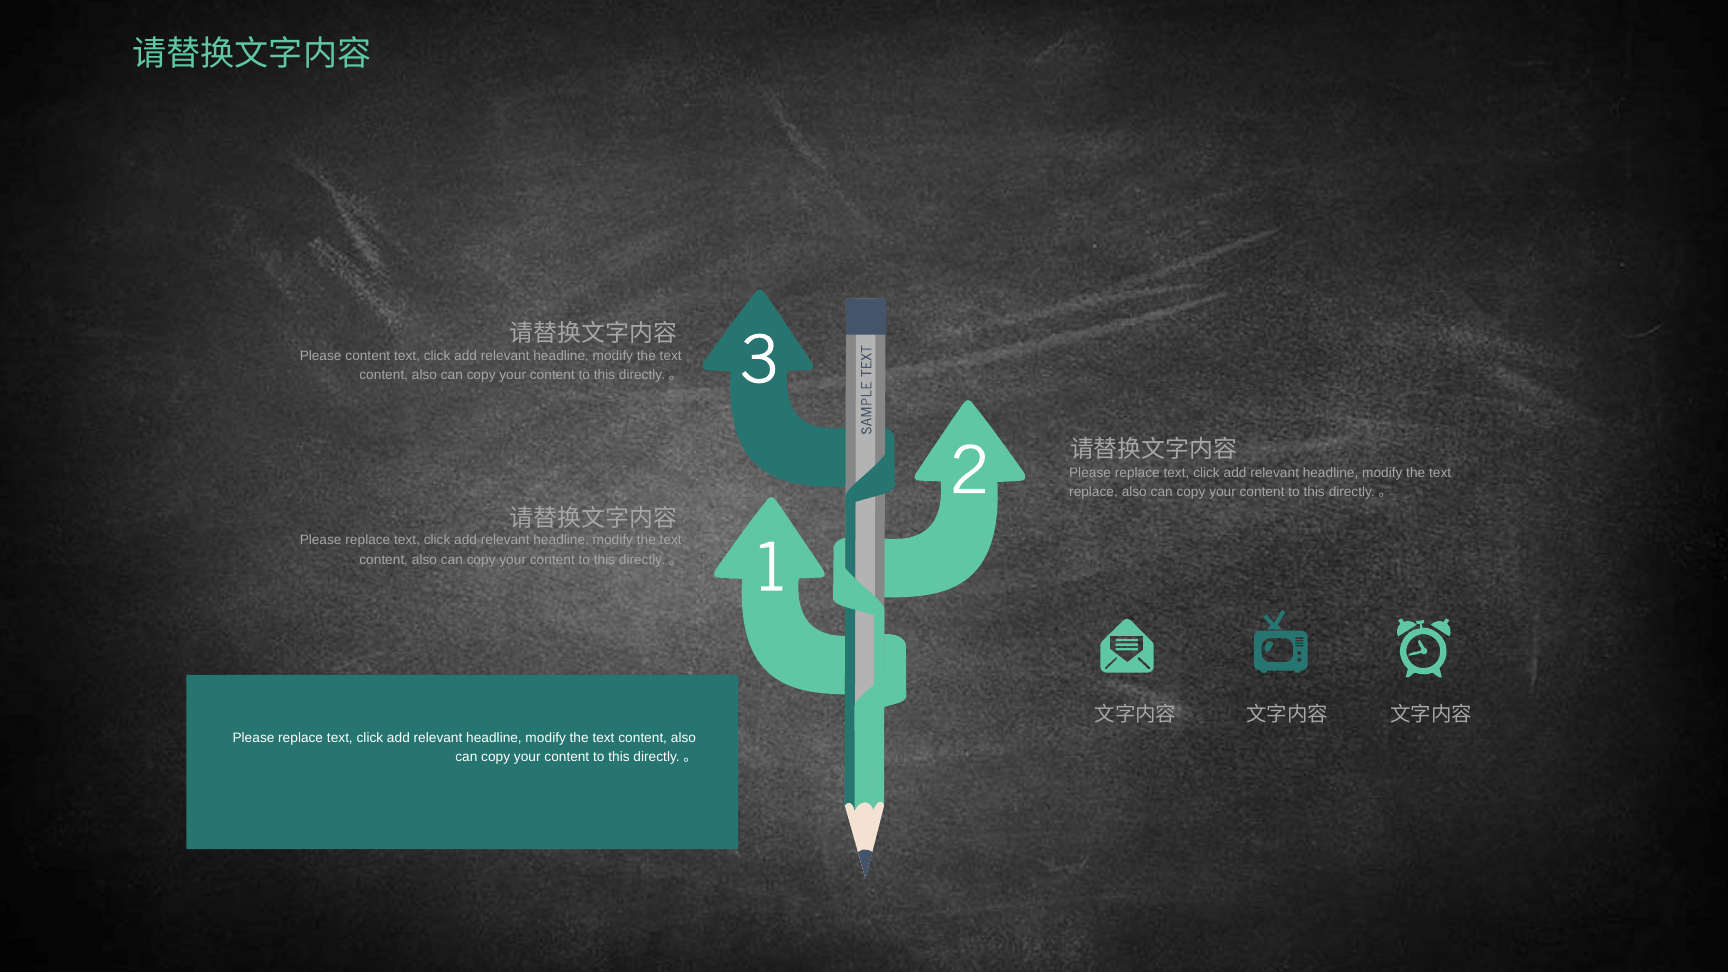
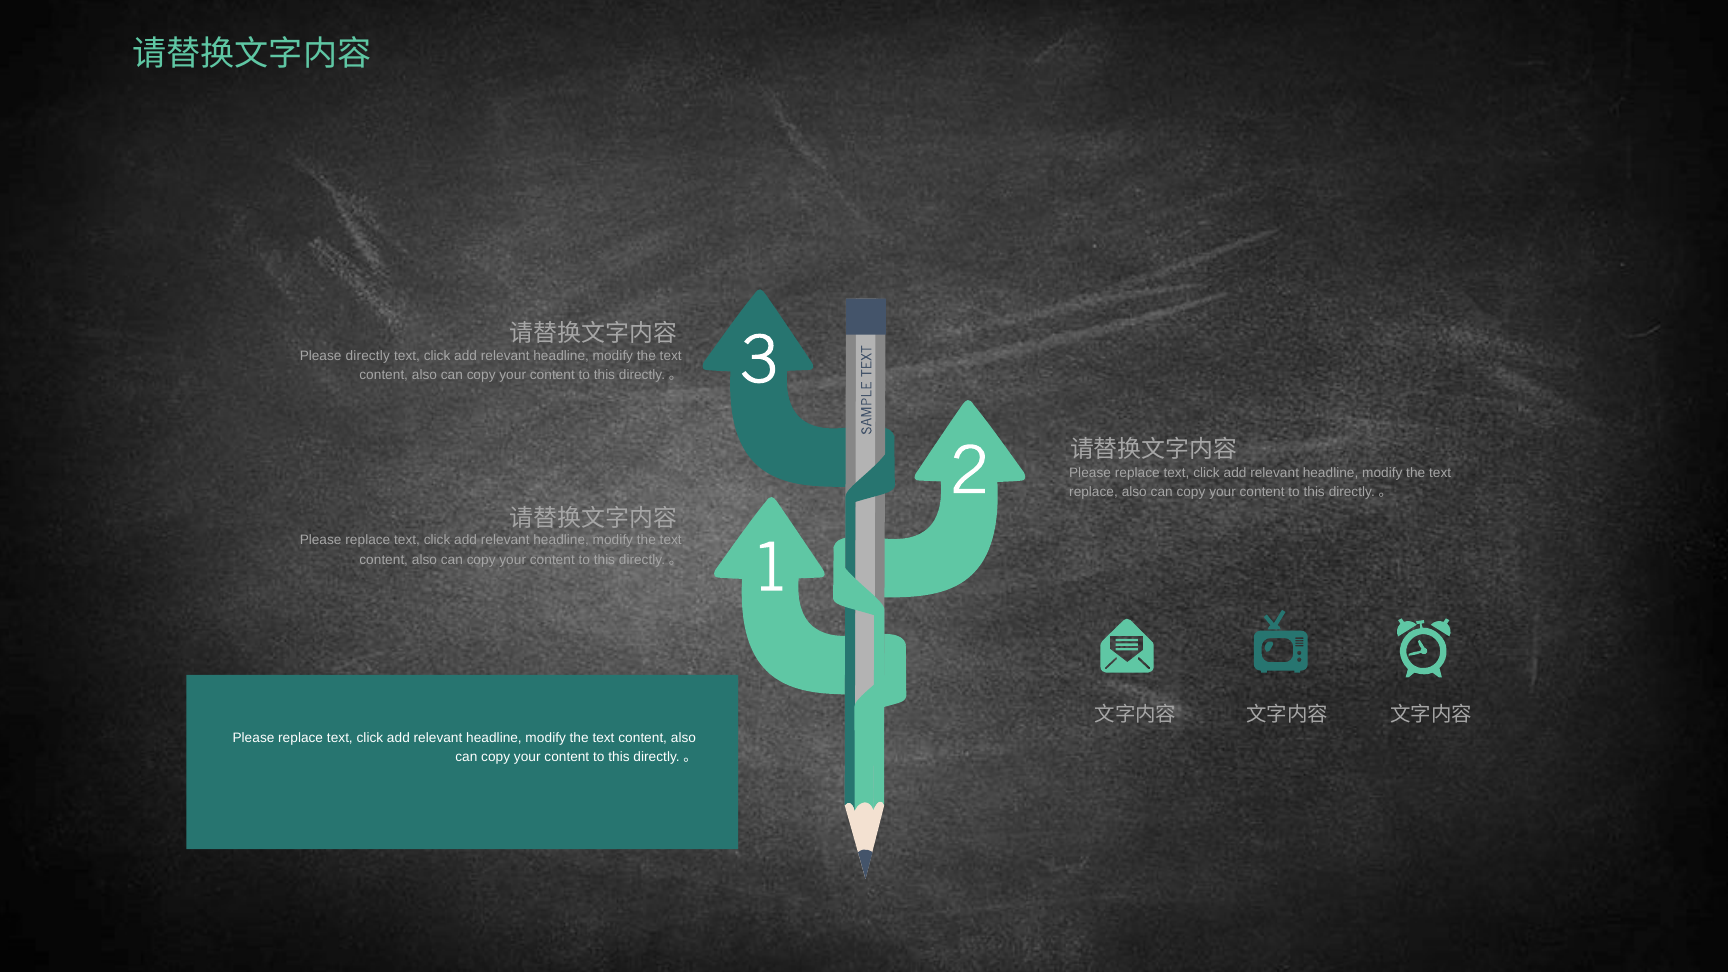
Please content: content -> directly (368, 356)
